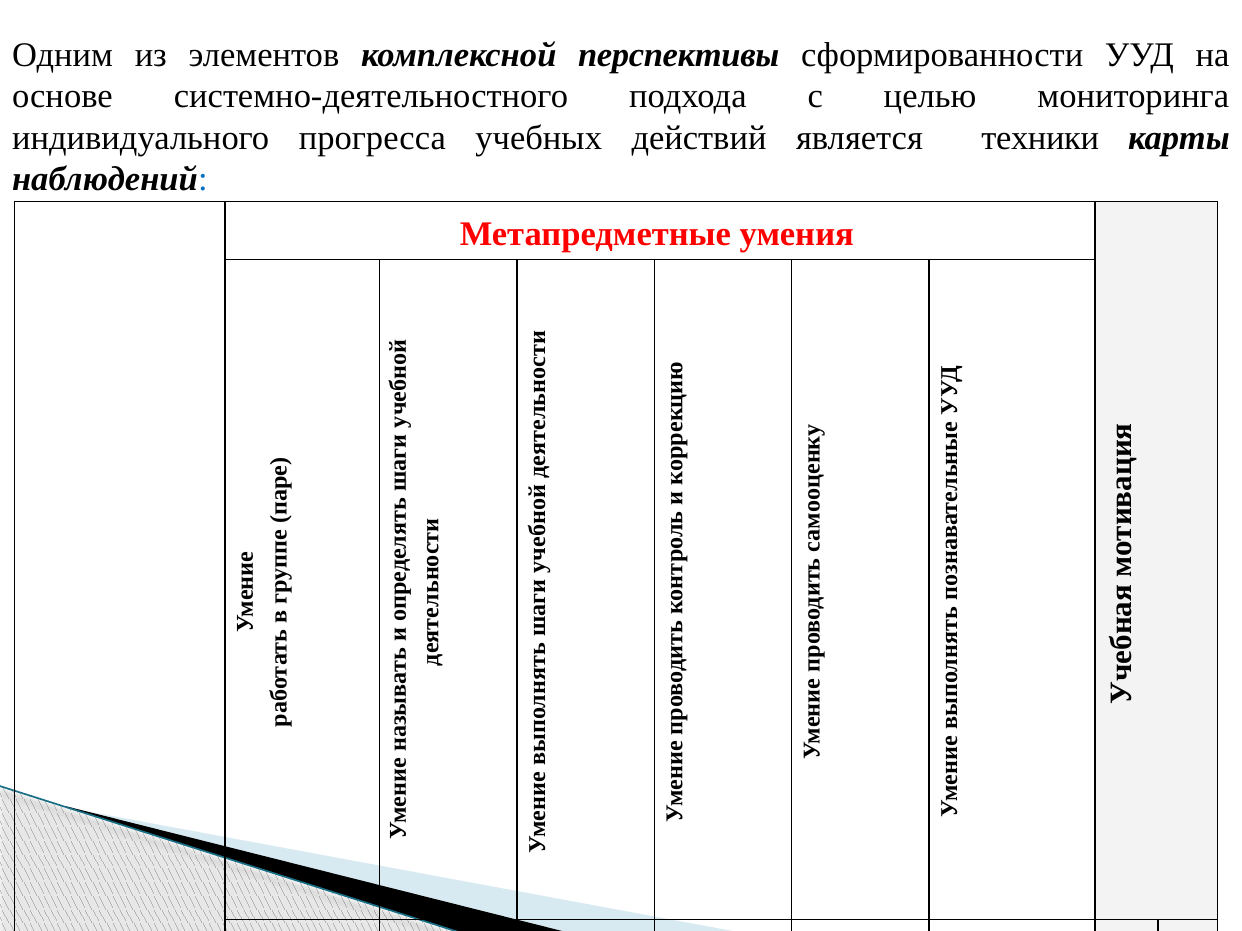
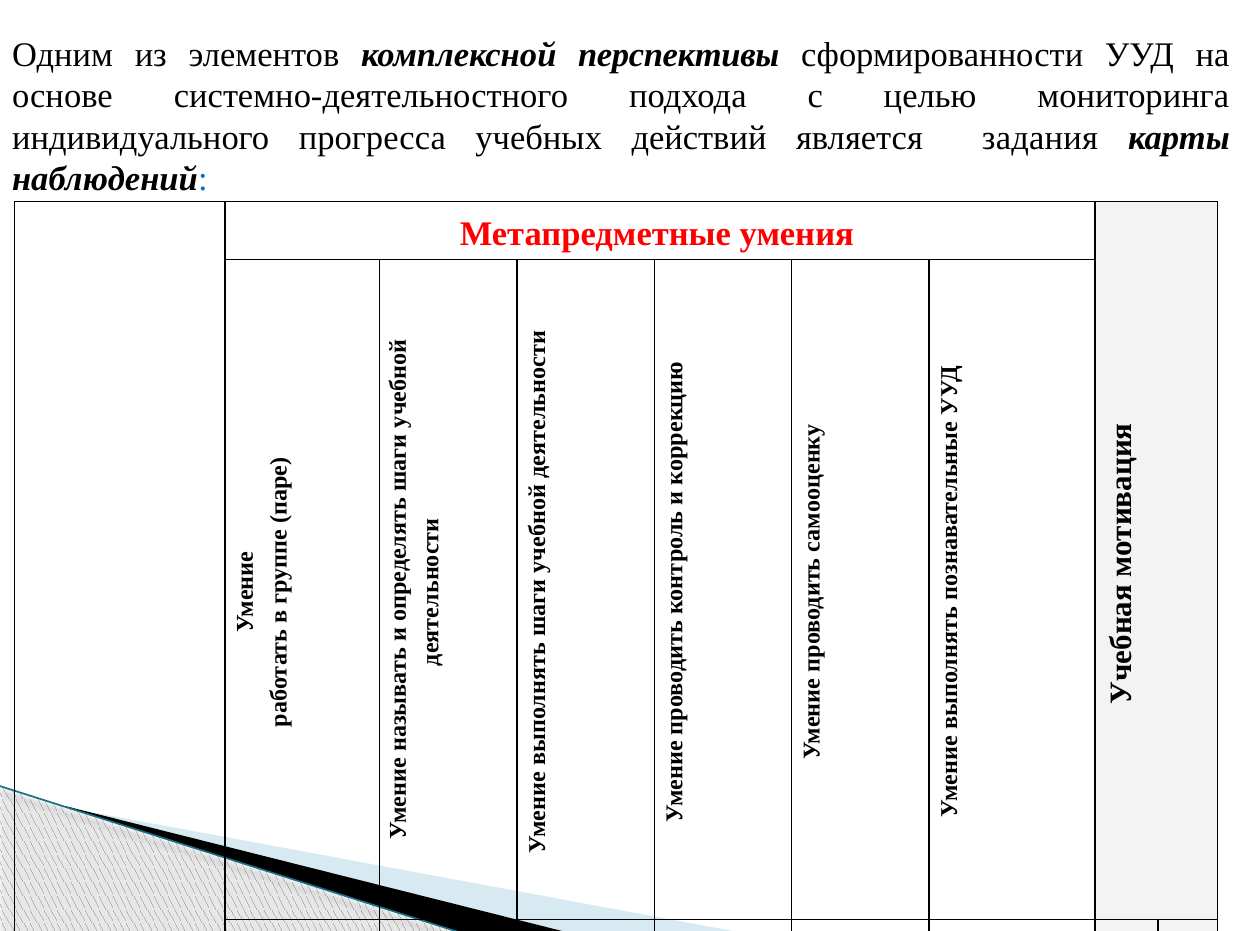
техники: техники -> задания (1040, 138)
